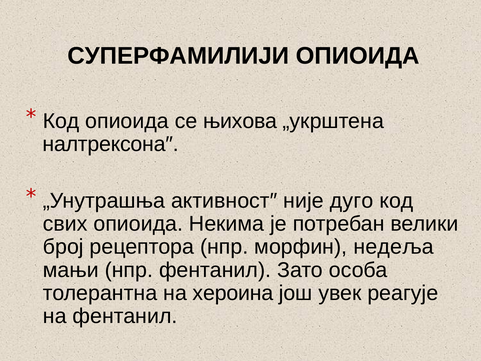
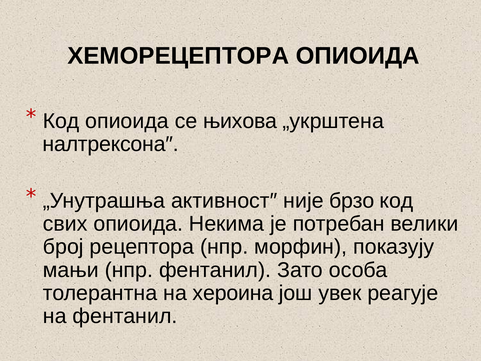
СУПЕРФАМИЛИЈИ: СУПЕРФАМИЛИЈИ -> ХЕМОРЕЦЕПТОРА (178, 56)
дуго: дуго -> брзо (352, 200)
недеља: недеља -> показују (394, 247)
